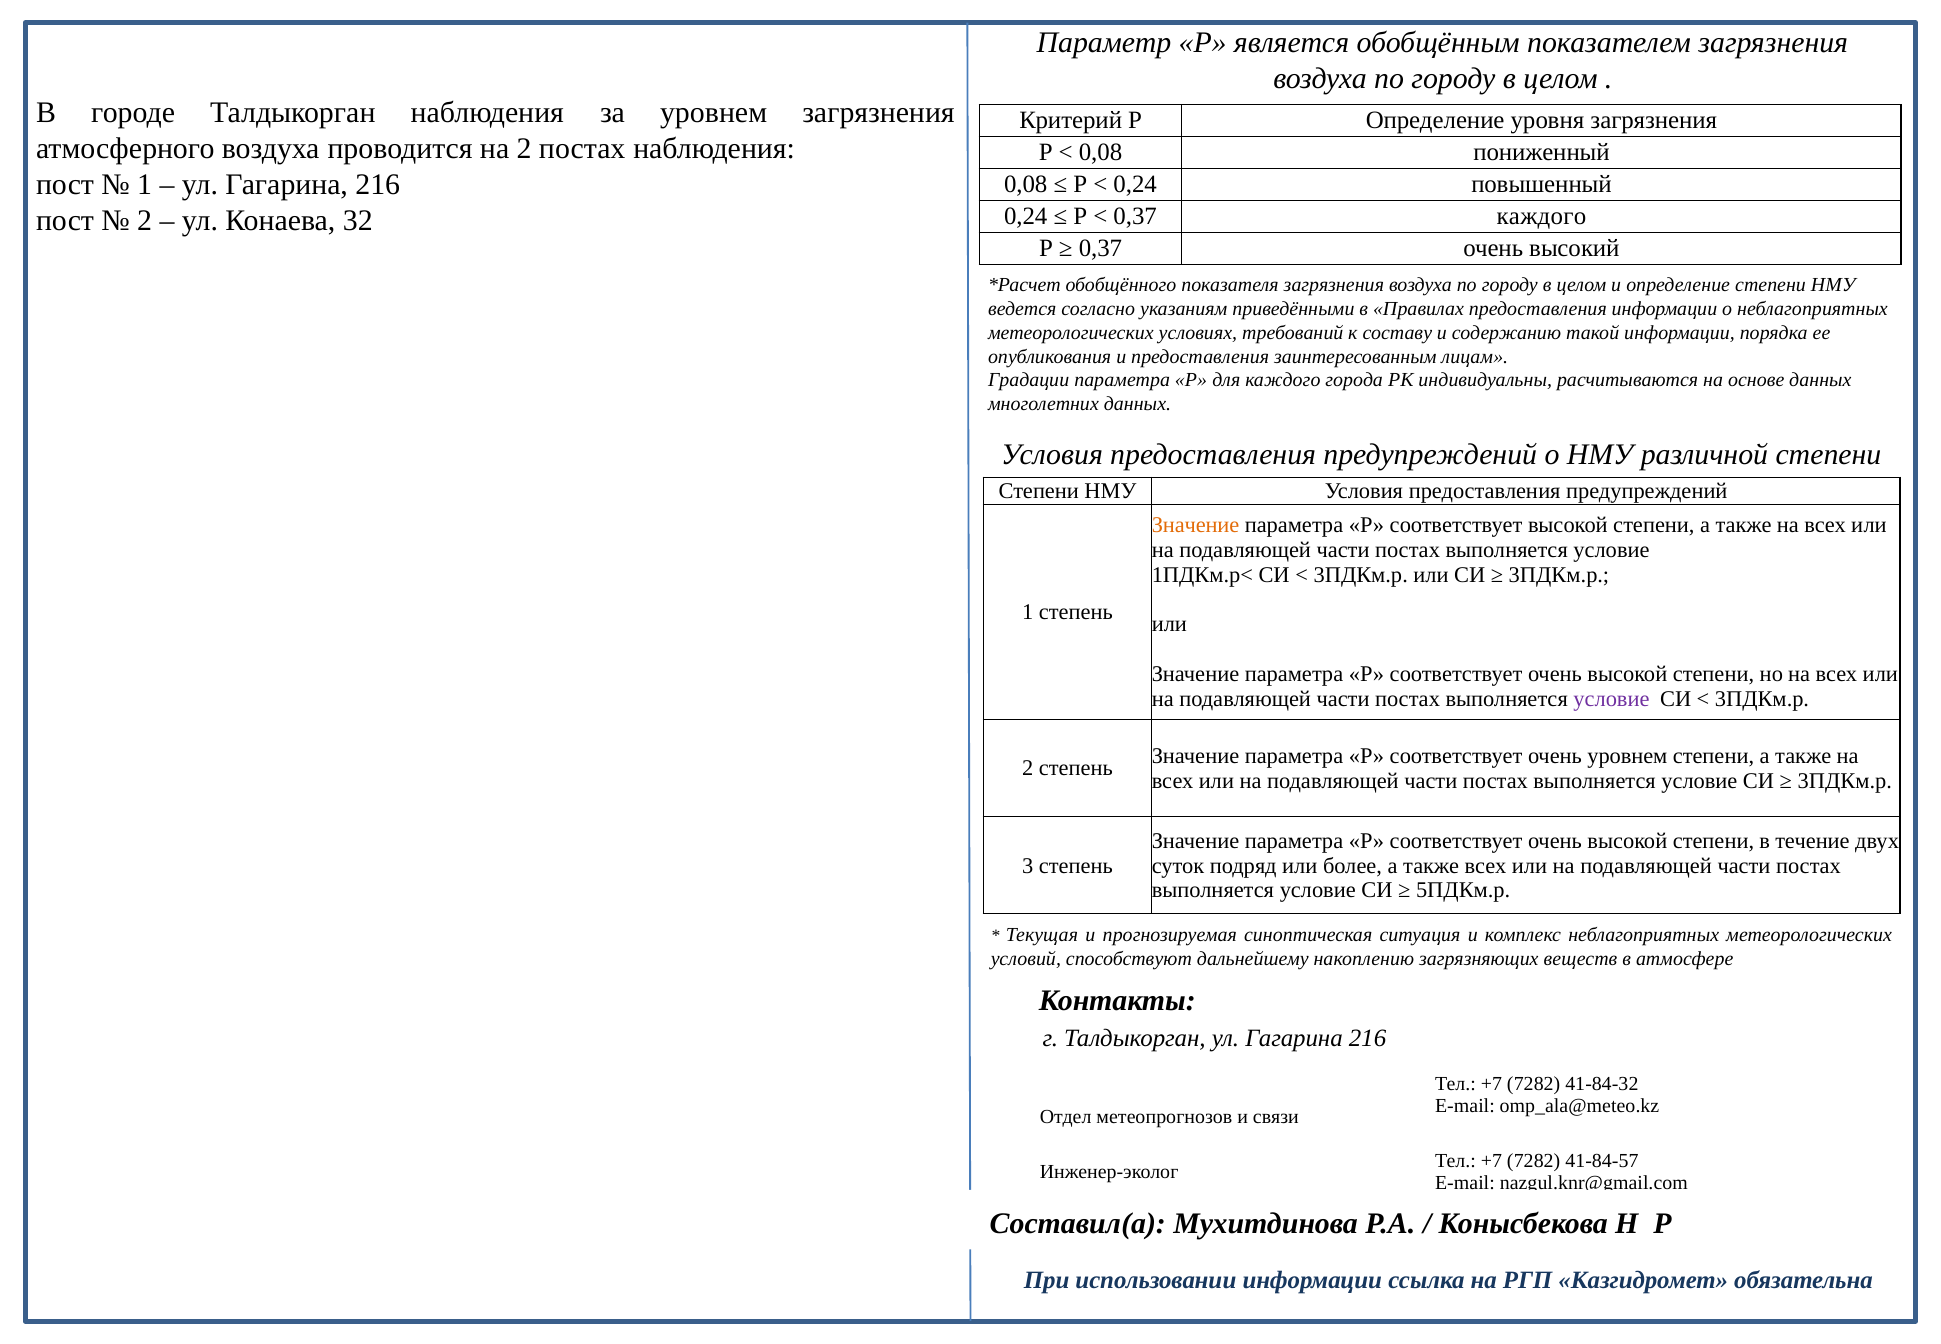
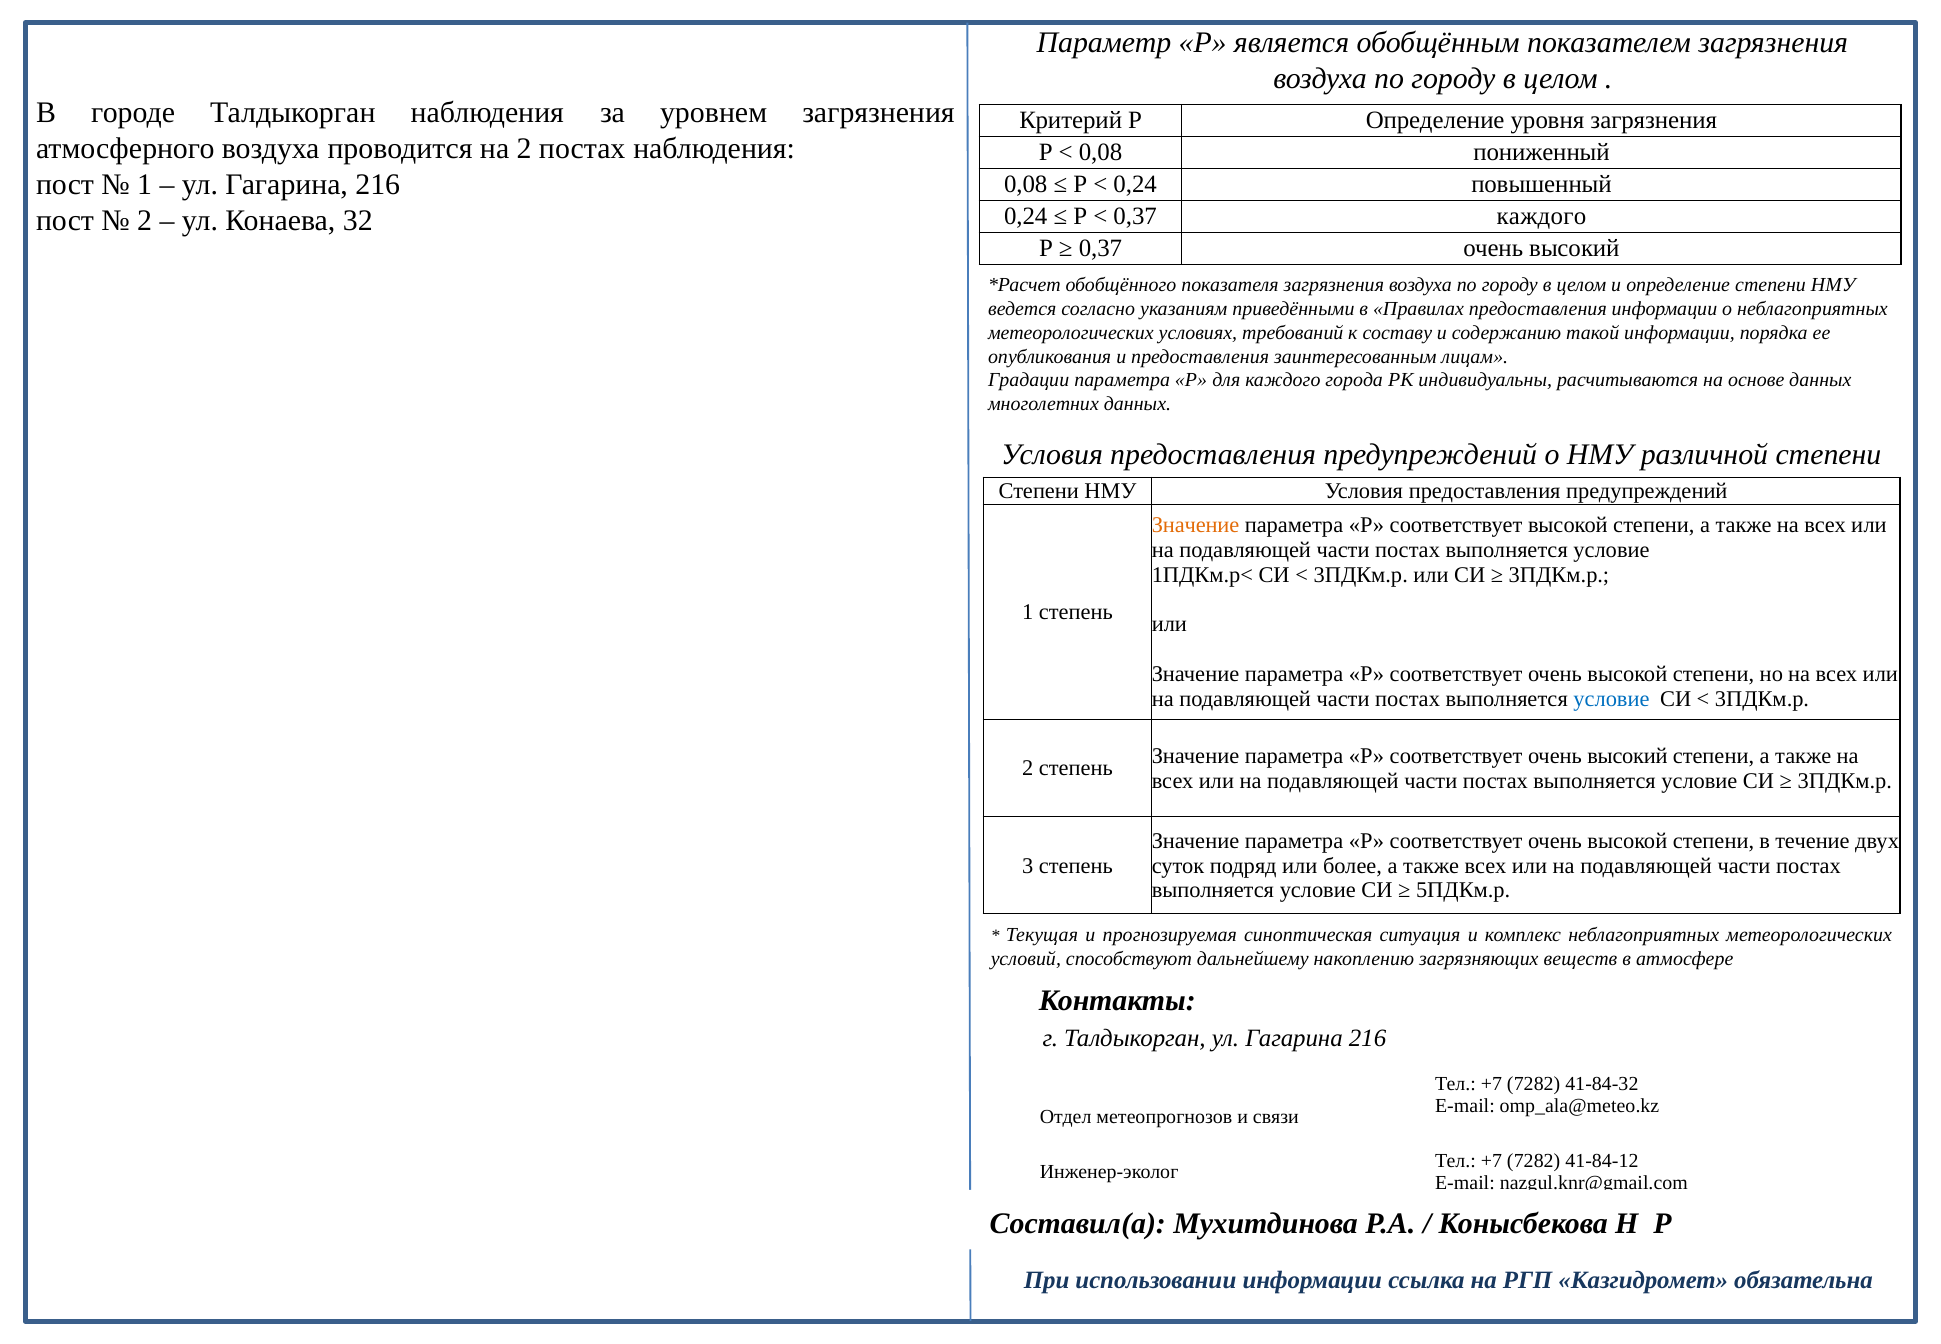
условие colour: purple -> blue (1611, 699)
соответствует очень уровнем: уровнем -> высокий (1627, 756)
41-84-57: 41-84-57 -> 41-84-12 (1602, 1161)
